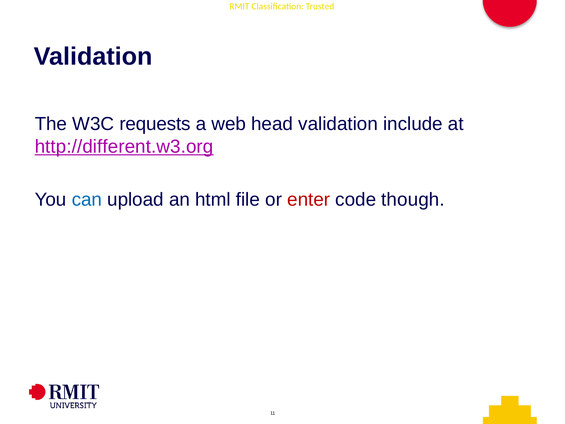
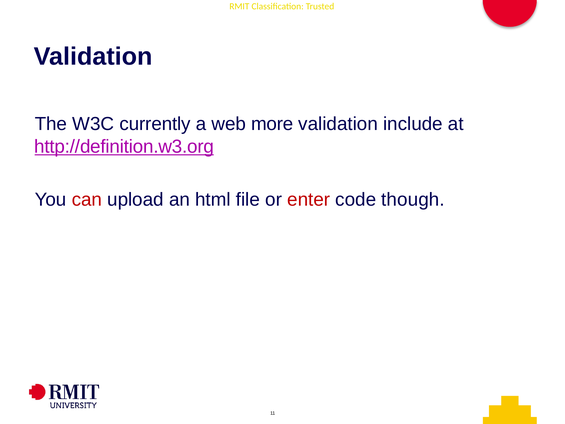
requests: requests -> currently (155, 124)
head: head -> more (272, 124)
http://different.w3.org: http://different.w3.org -> http://definition.w3.org (124, 147)
can colour: blue -> red (87, 199)
